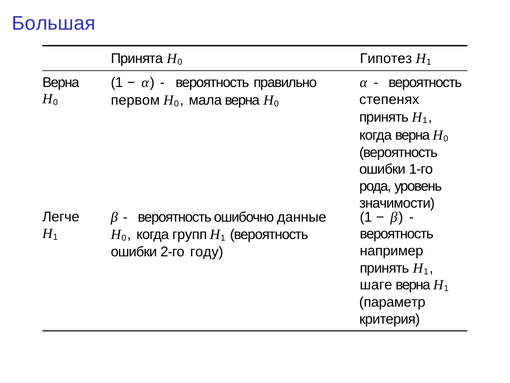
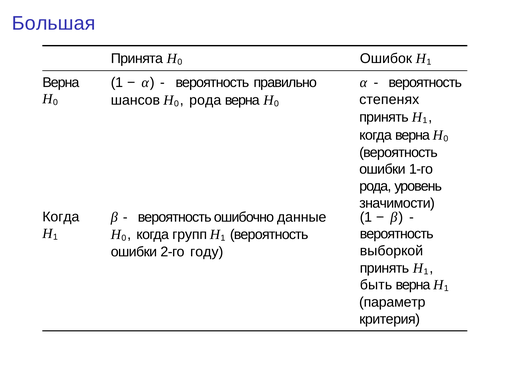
Гипотез: Гипотез -> Ошибок (386, 59)
первом: первом -> шансов (135, 100)
мала: мала -> рода (205, 100)
Легче: Легче -> Когда (61, 217)
например: например -> выборкой (391, 251)
шаге: шаге -> быть (376, 285)
